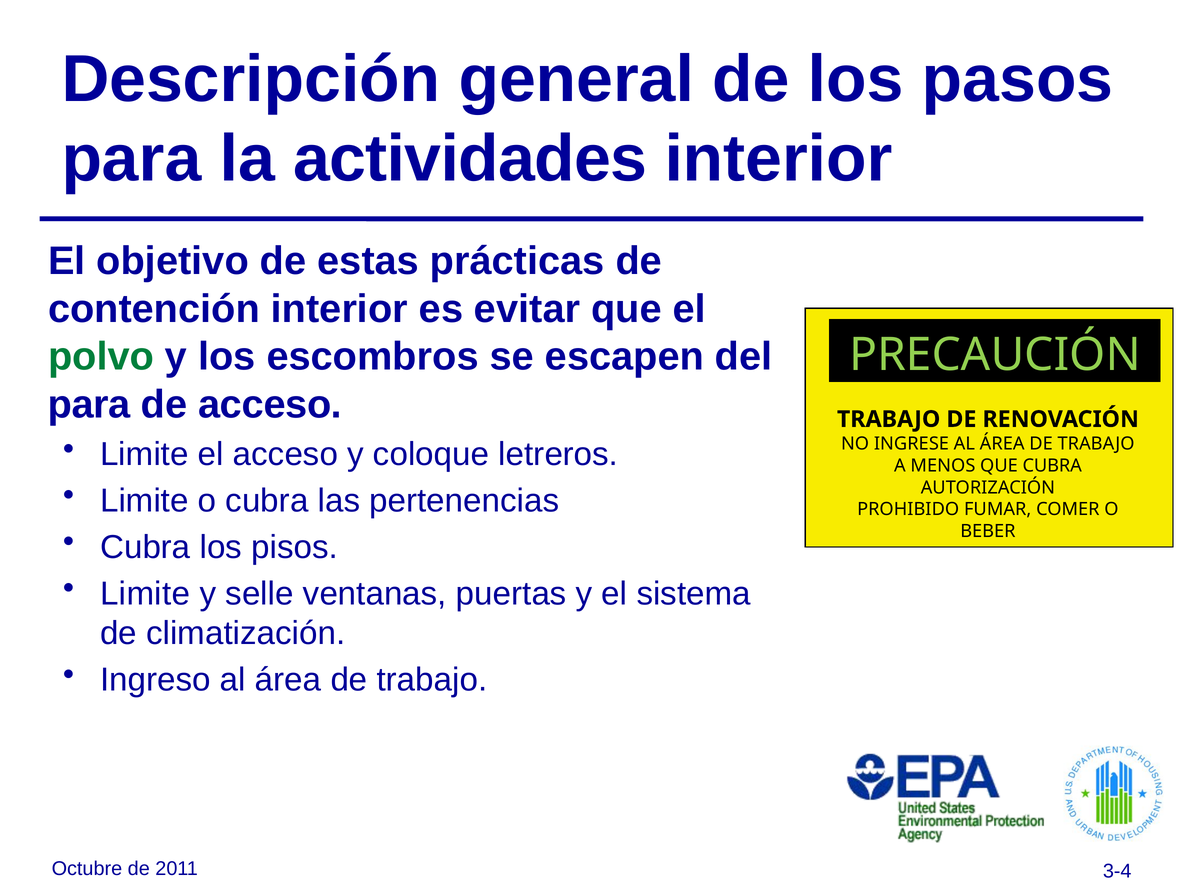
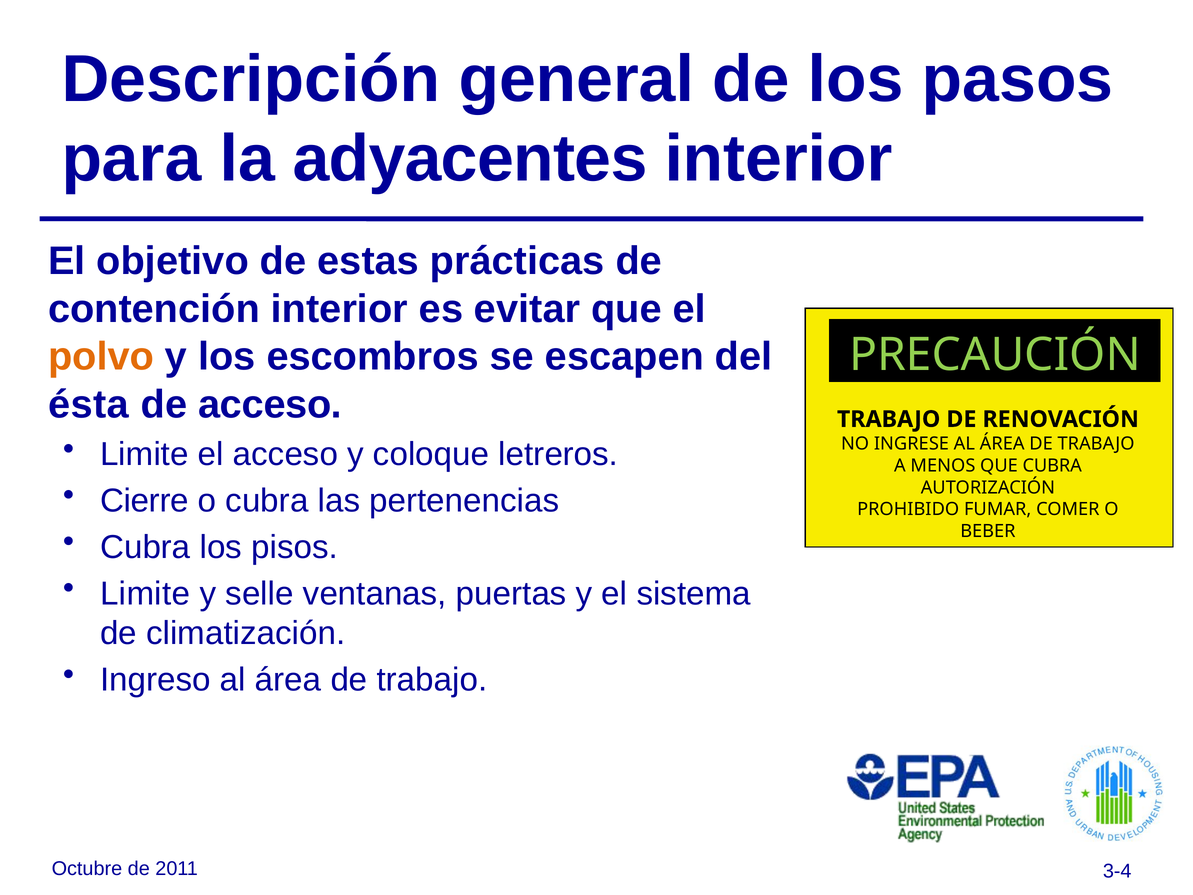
actividades: actividades -> adyacentes (470, 159)
polvo colour: green -> orange (101, 357)
para: para -> ésta (89, 404)
Limite: Limite -> Cierre (145, 501)
